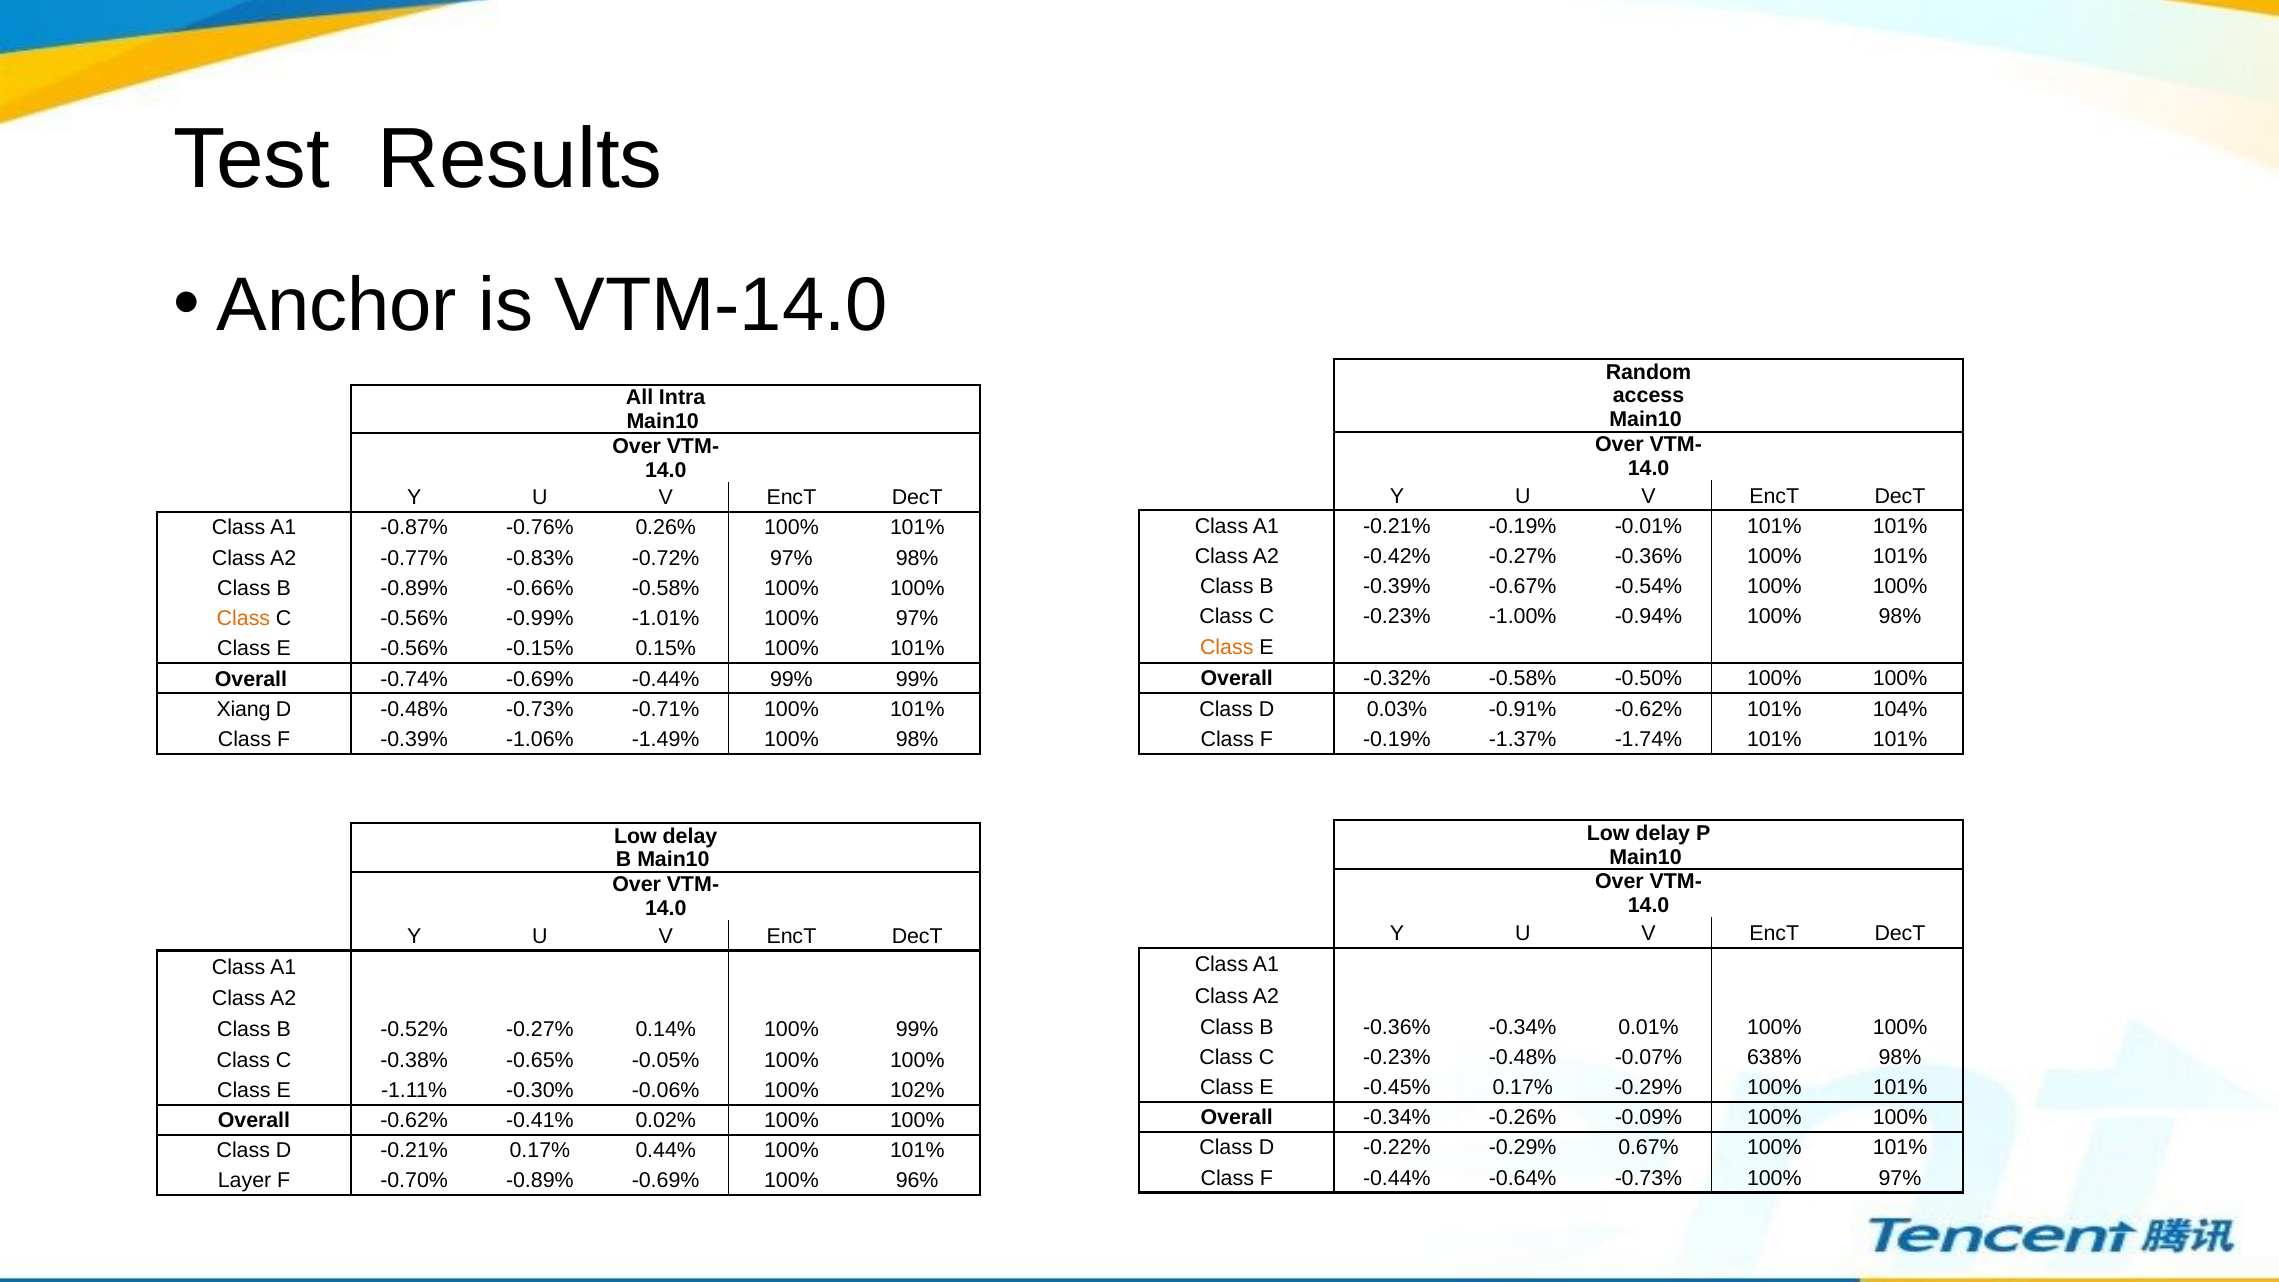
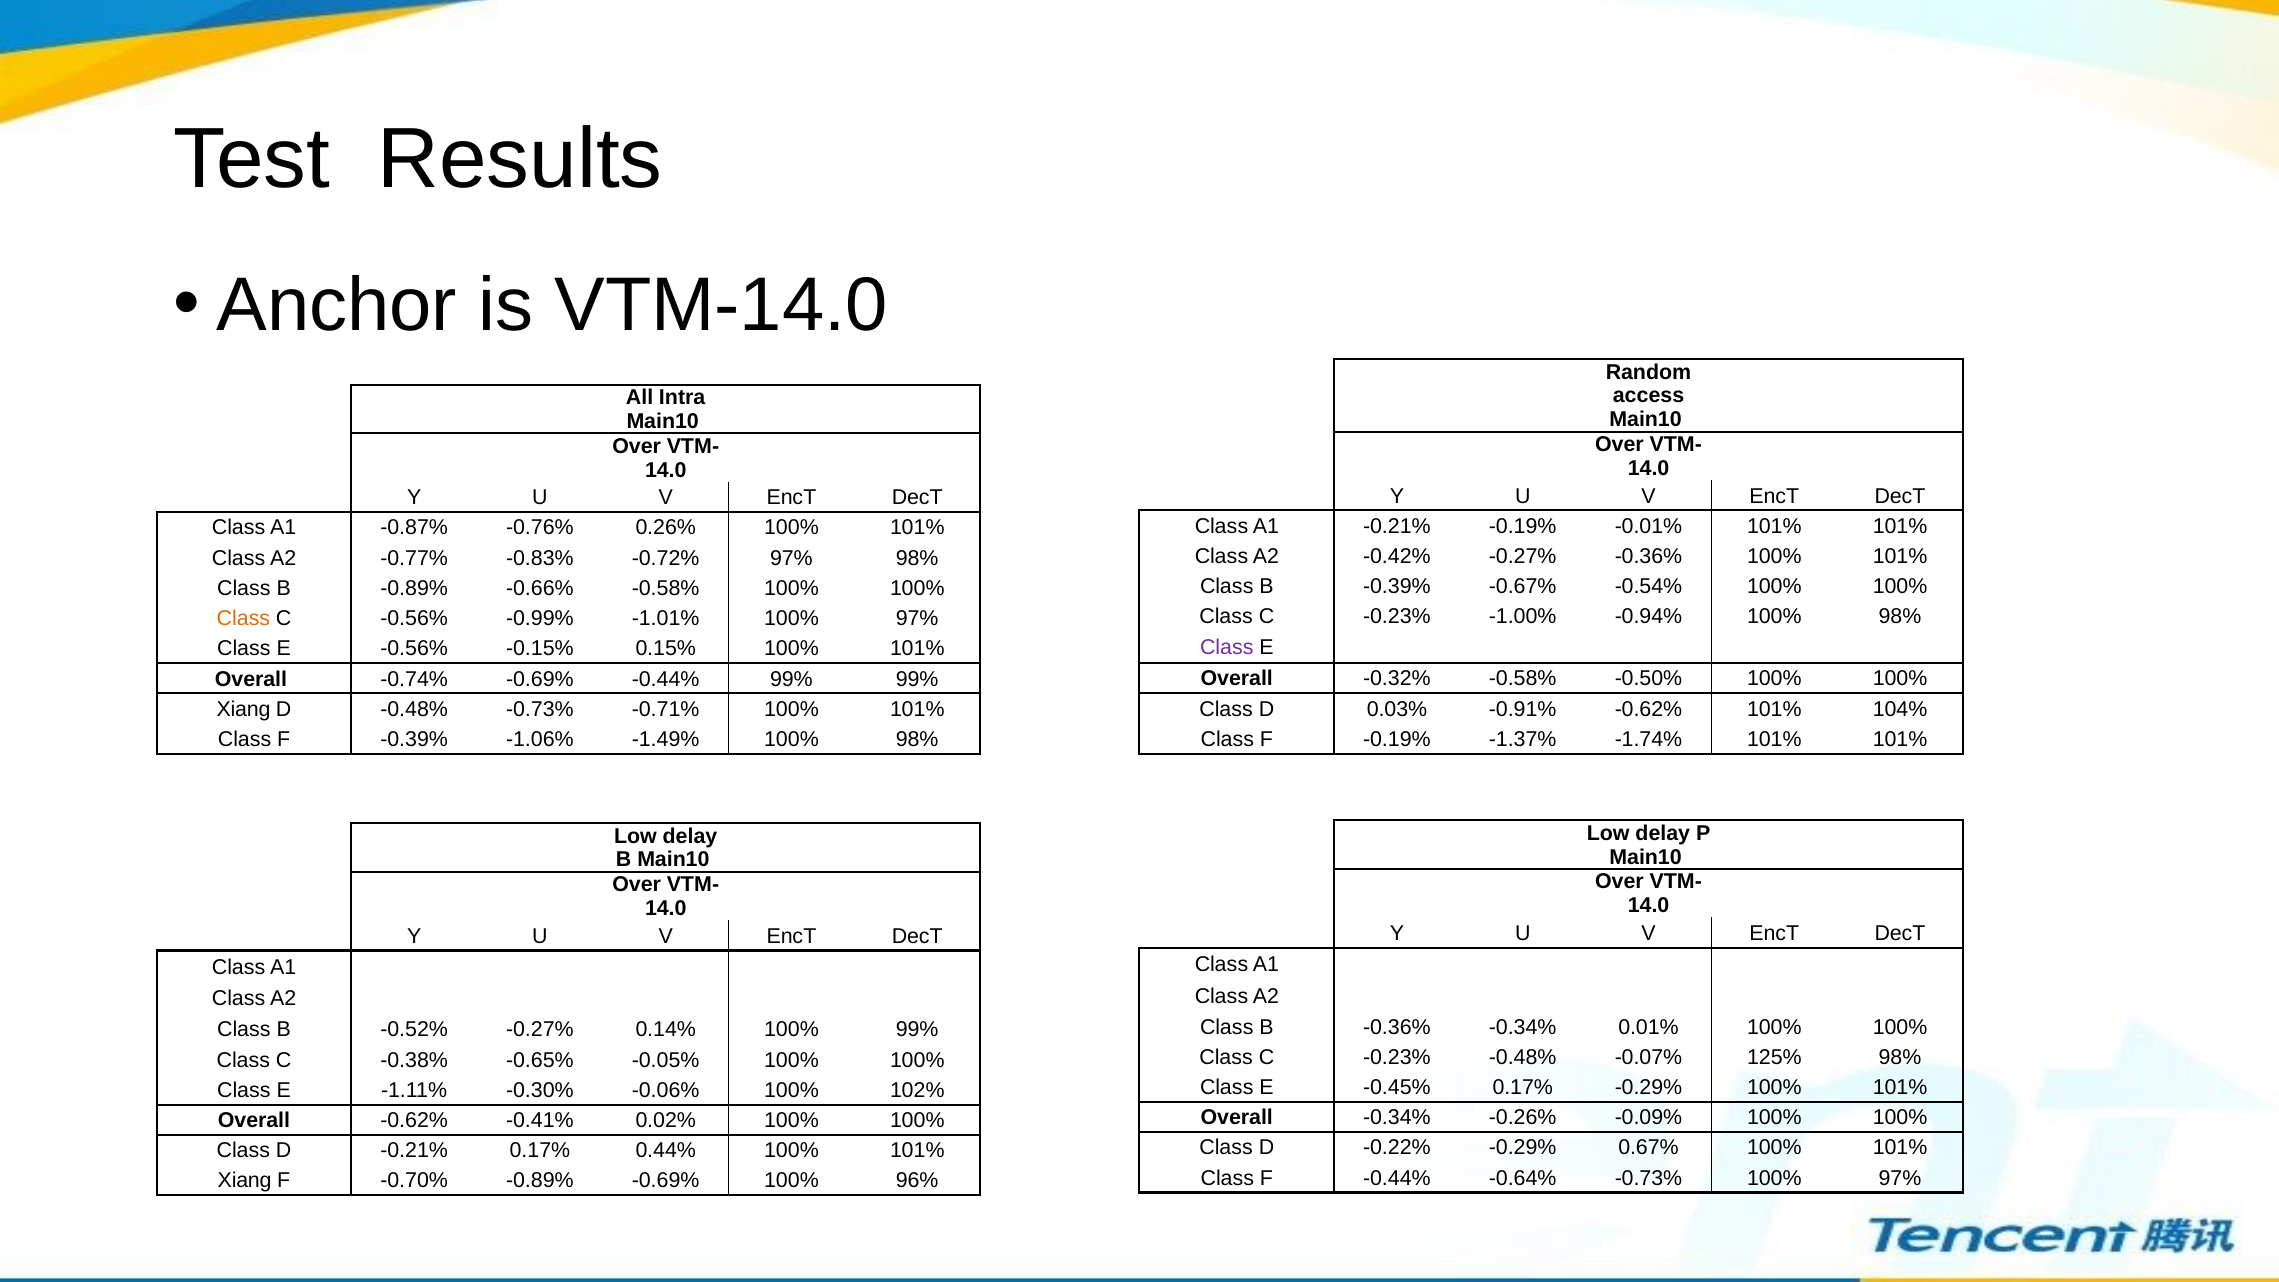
Class colour: orange -> purple (1227, 648)
638%: 638% -> 125% (1774, 1057)
Layer: Layer -> Xiang (245, 1181)
